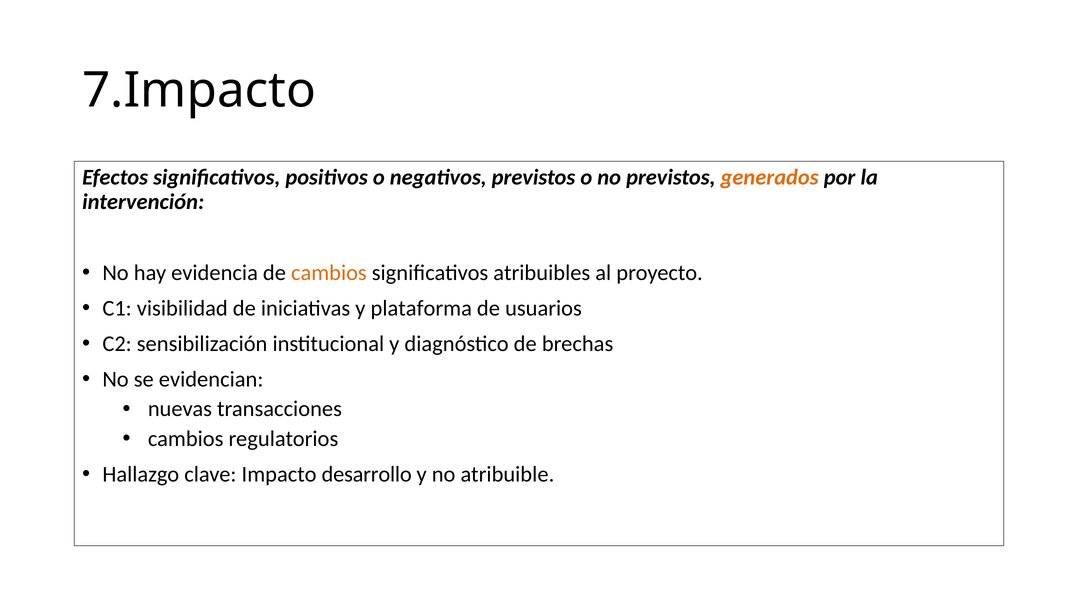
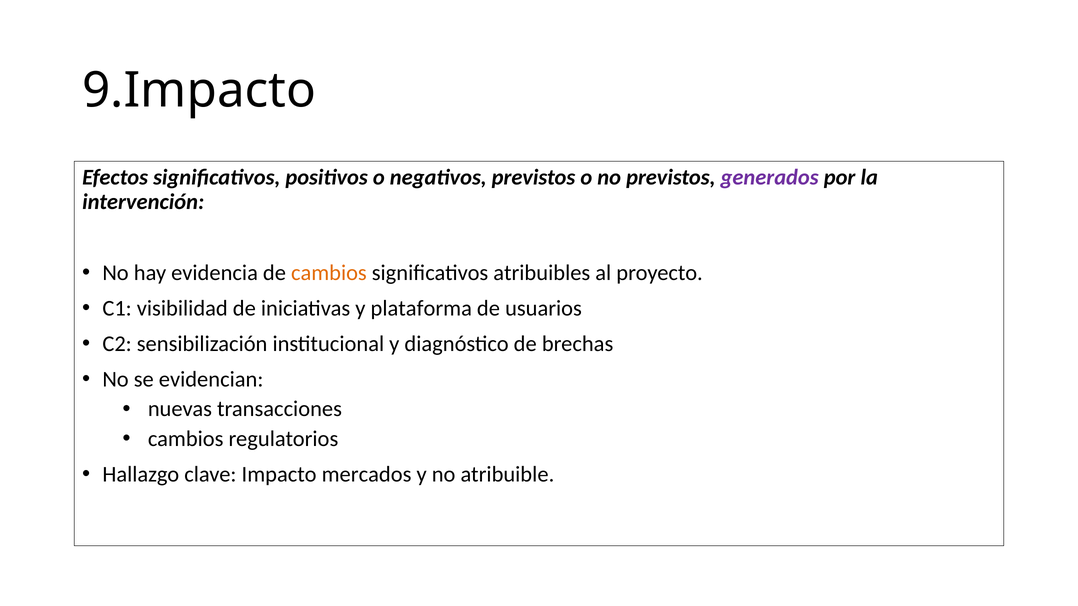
7.Impacto: 7.Impacto -> 9.Impacto (199, 91)
generados colour: orange -> purple (770, 177)
desarrollo: desarrollo -> mercados (367, 475)
